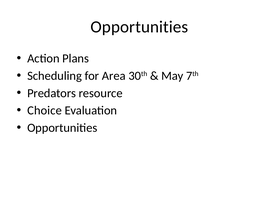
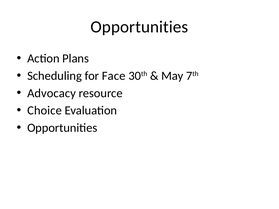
Area: Area -> Face (114, 76)
Predators: Predators -> Advocacy (52, 93)
